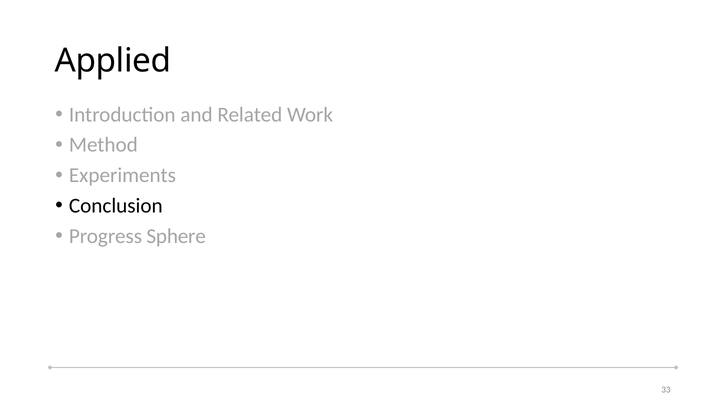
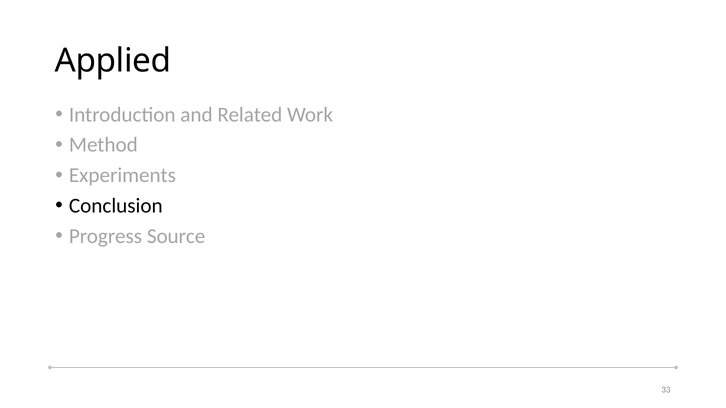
Sphere: Sphere -> Source (176, 236)
